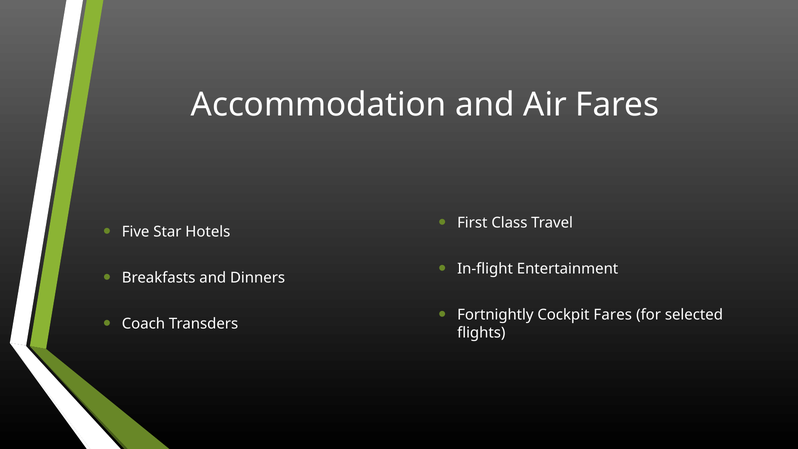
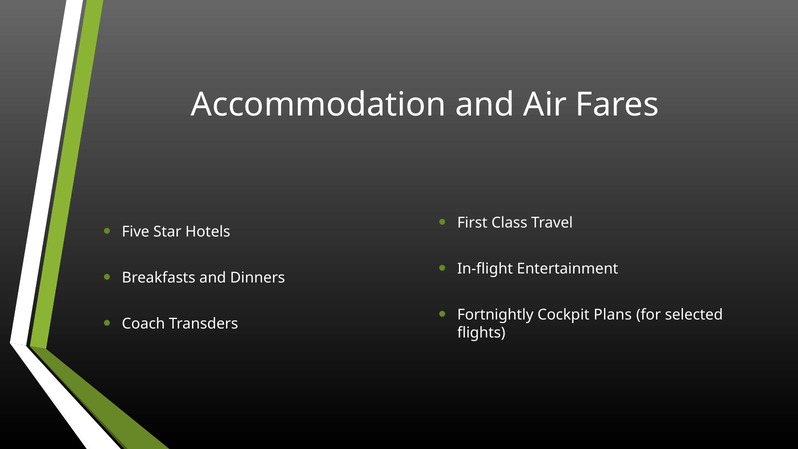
Cockpit Fares: Fares -> Plans (613, 315)
